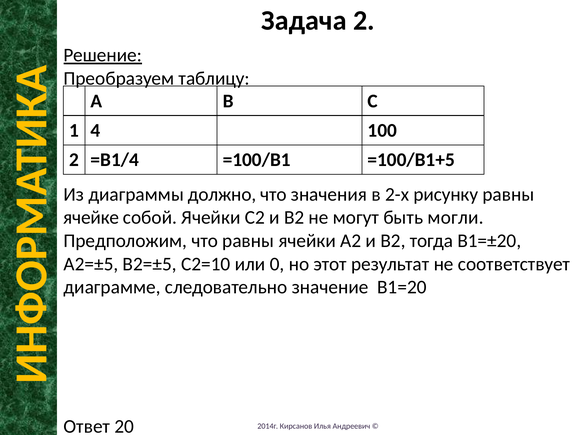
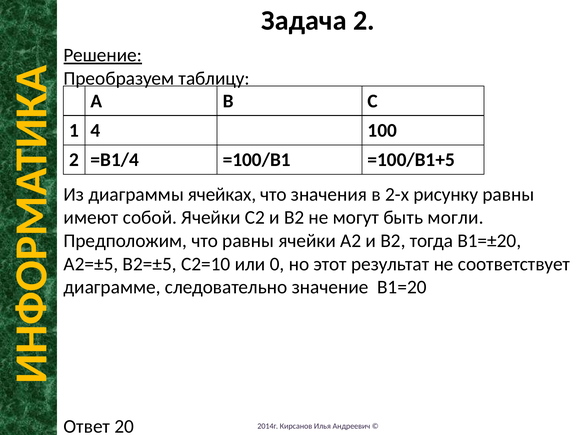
должно: должно -> ячейках (222, 194)
ячейке: ячейке -> имеют (91, 217)
